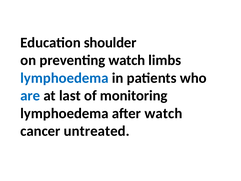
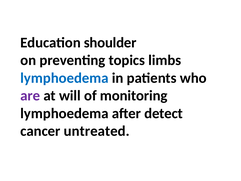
preventing watch: watch -> topics (127, 60)
are colour: blue -> purple (30, 96)
last: last -> will (70, 96)
after watch: watch -> detect (164, 113)
